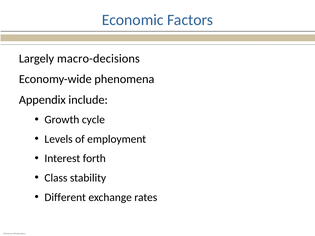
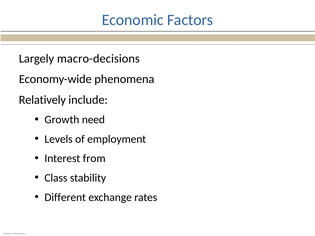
Appendix: Appendix -> Relatively (42, 100)
cycle: cycle -> need (93, 120)
forth: forth -> from (94, 159)
